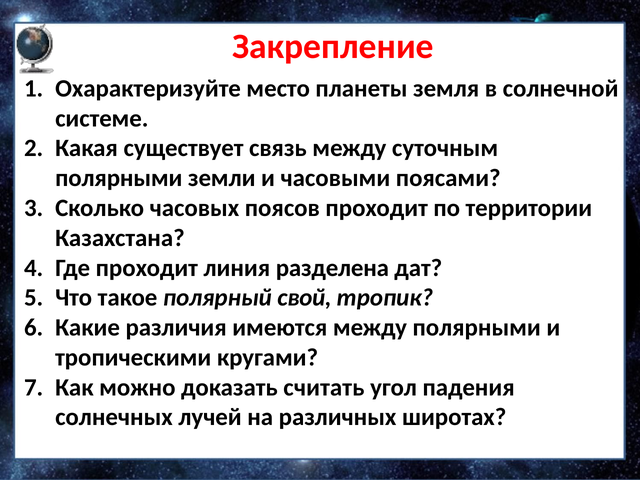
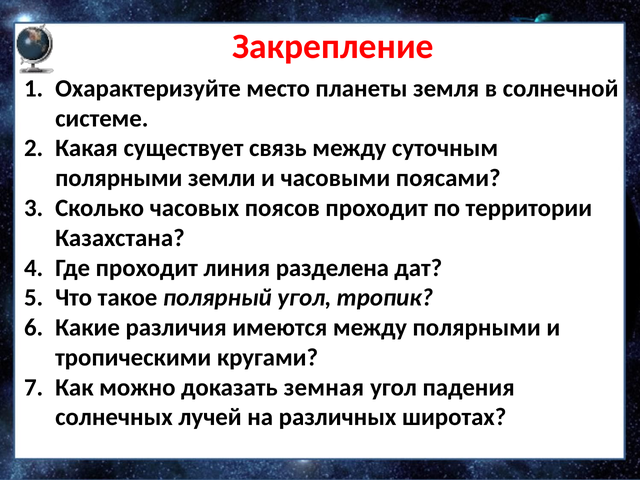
полярный свой: свой -> угол (304, 298)
считать: считать -> земная (324, 387)
